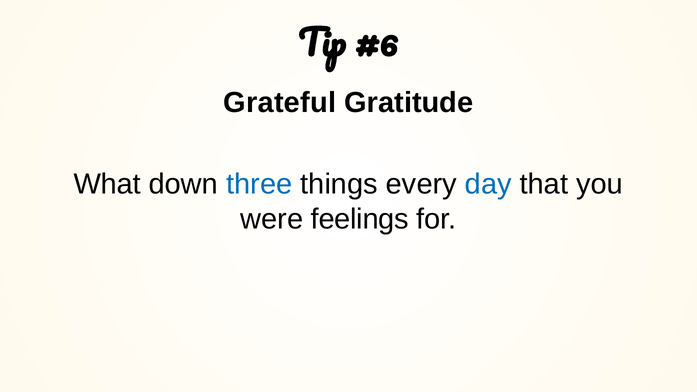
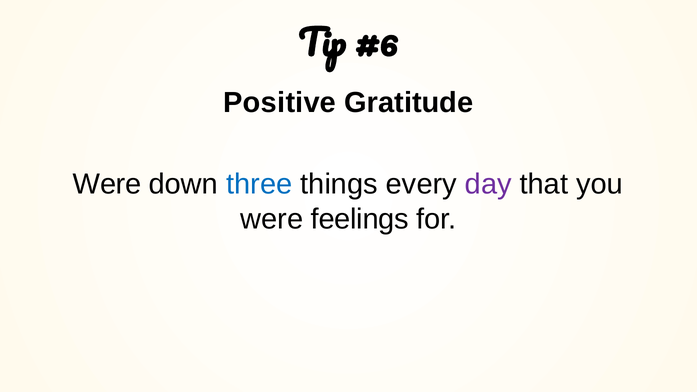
Grateful: Grateful -> Positive (280, 103)
What: What -> Were (107, 184)
day colour: blue -> purple (488, 184)
